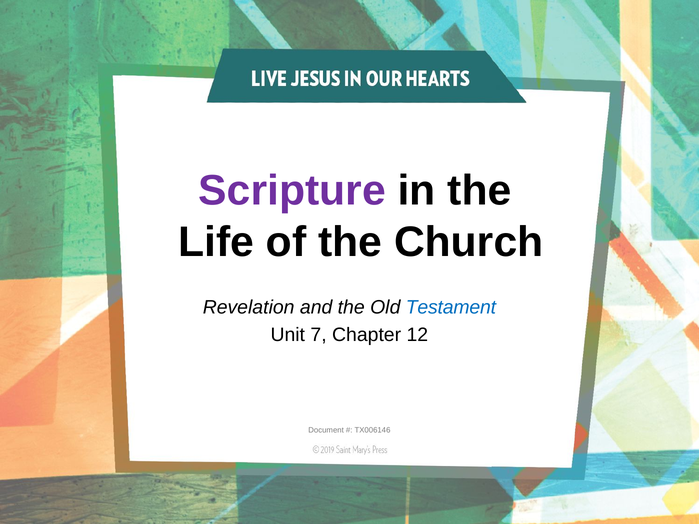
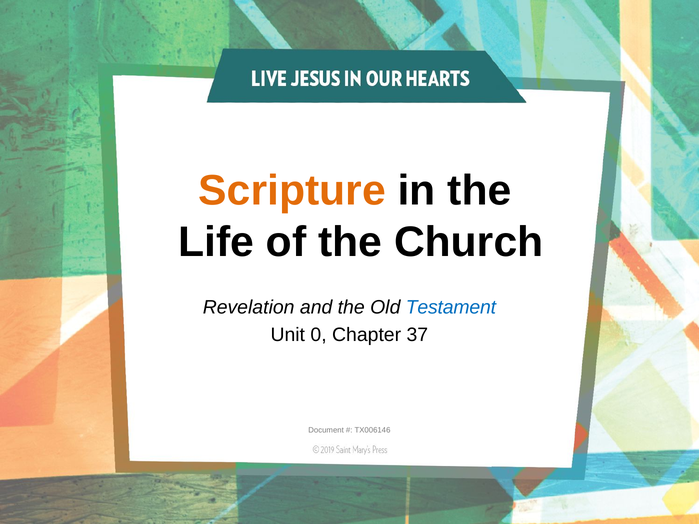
Scripture colour: purple -> orange (292, 191)
7: 7 -> 0 (319, 335)
12: 12 -> 37 (417, 335)
